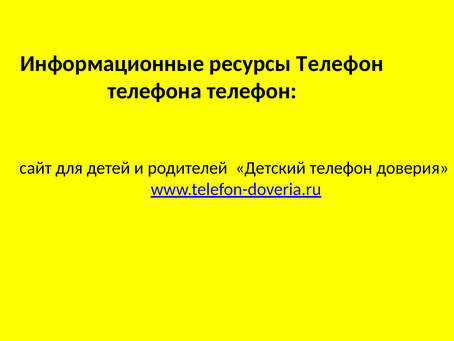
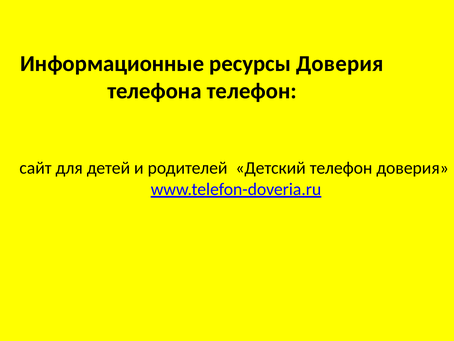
ресурсы Телефон: Телефон -> Доверия (340, 64)
